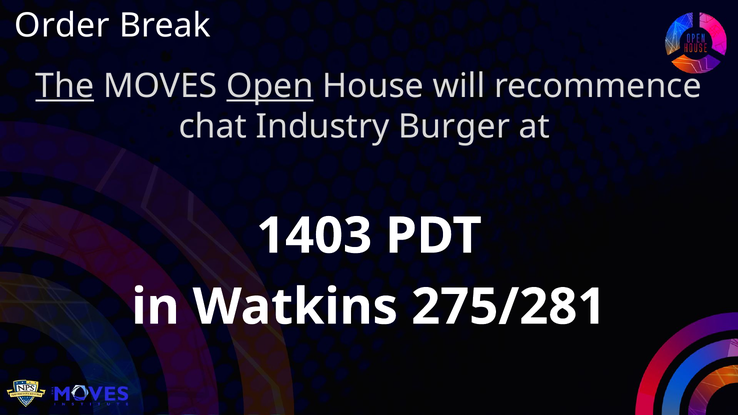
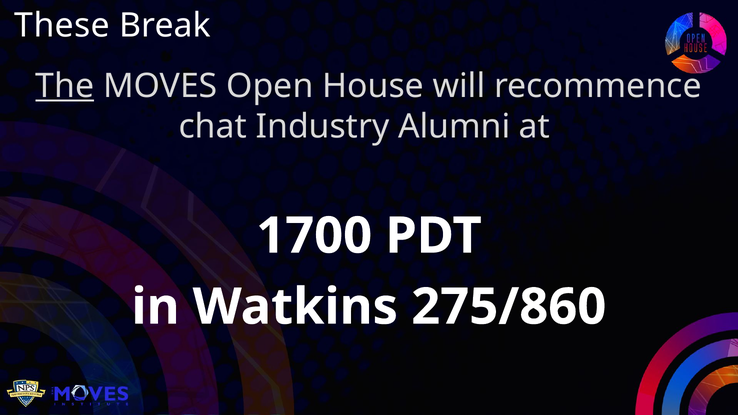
Order: Order -> These (62, 25)
Open underline: present -> none (270, 86)
Burger: Burger -> Alumni (454, 127)
1403: 1403 -> 1700 (314, 236)
275/281: 275/281 -> 275/860 (509, 307)
